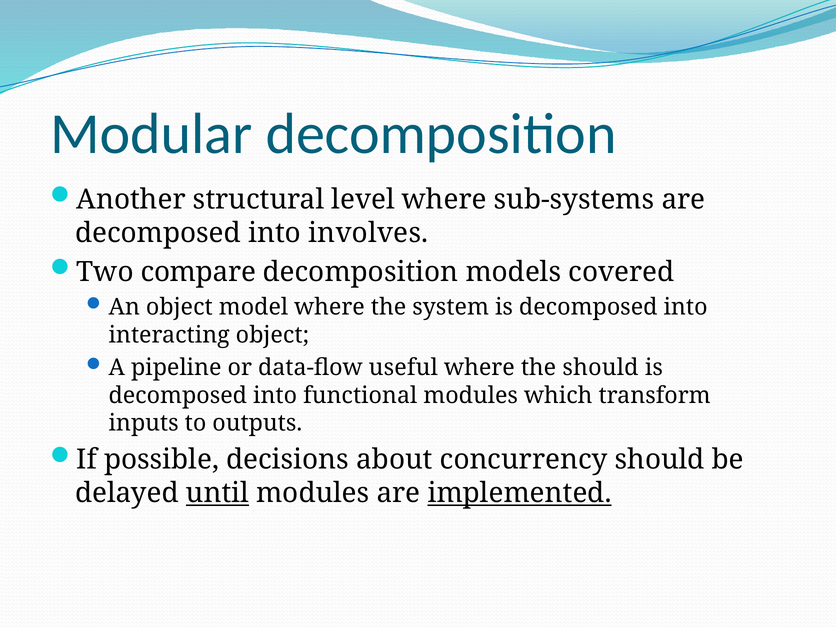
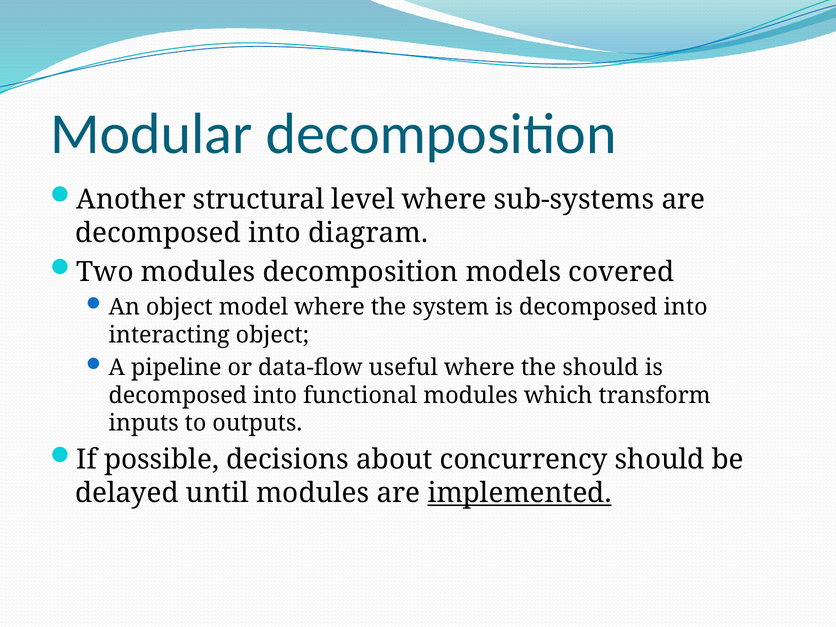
involves: involves -> diagram (368, 233)
Two compare: compare -> modules (198, 272)
until underline: present -> none (217, 493)
